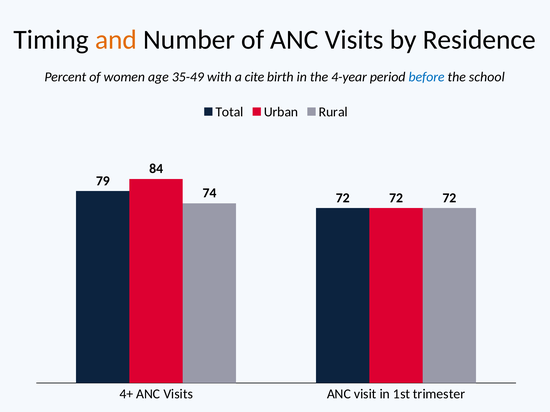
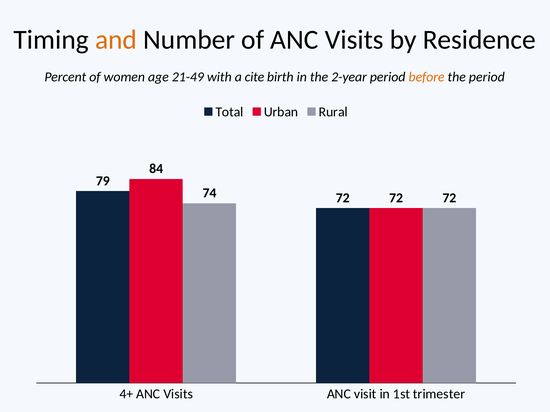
35-49: 35-49 -> 21-49 (188, 77)
4-year: 4-year -> 2-year (349, 77)
before colour: blue -> orange (427, 77)
the school: school -> period (487, 77)
